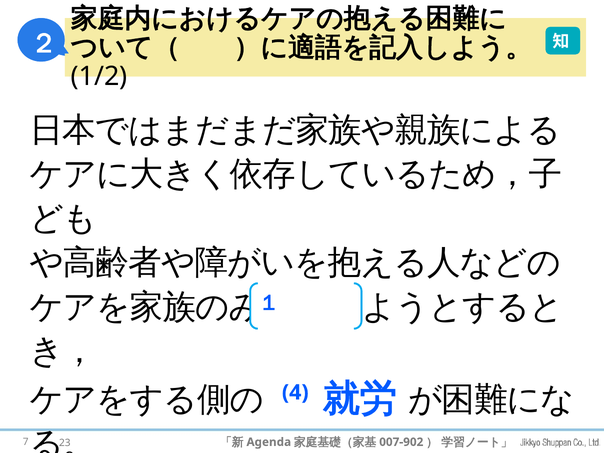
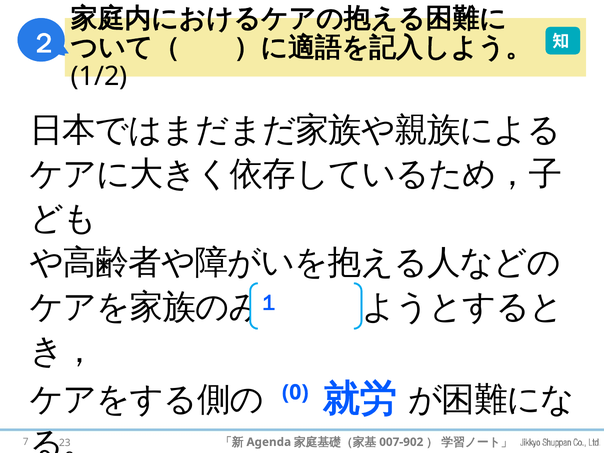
4: 4 -> 0 (295, 392)
